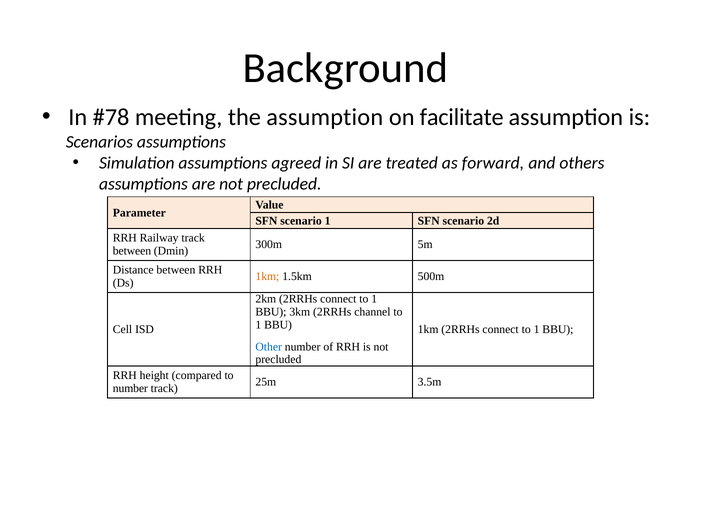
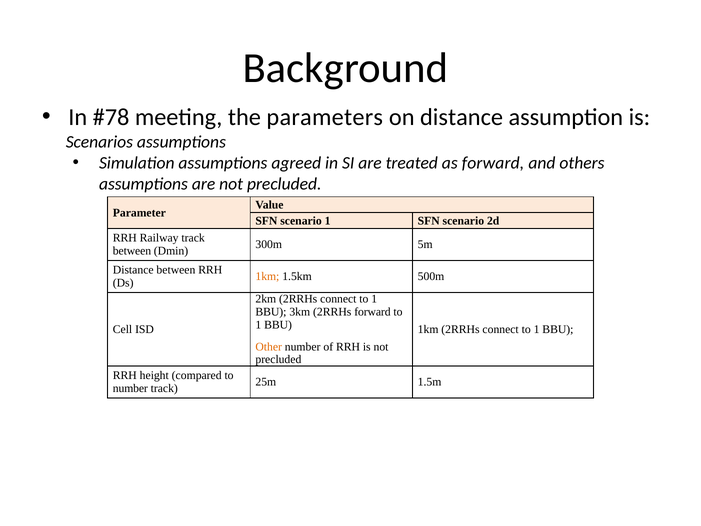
the assumption: assumption -> parameters (325, 117)
on facilitate: facilitate -> distance (462, 117)
2RRHs channel: channel -> forward (372, 312)
Other colour: blue -> orange (269, 346)
3.5m: 3.5m -> 1.5m (430, 382)
